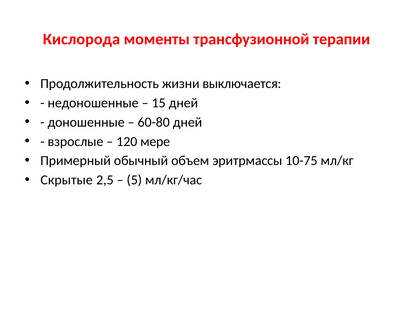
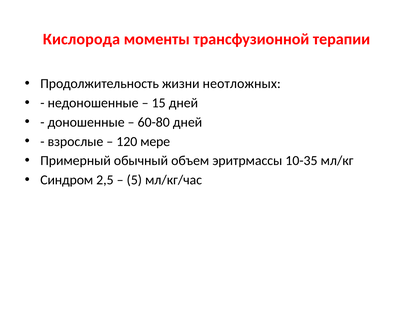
выключается: выключается -> неотложных (242, 84)
10-75: 10-75 -> 10-35 (301, 161)
Скрытые: Скрытые -> Синдром (67, 180)
